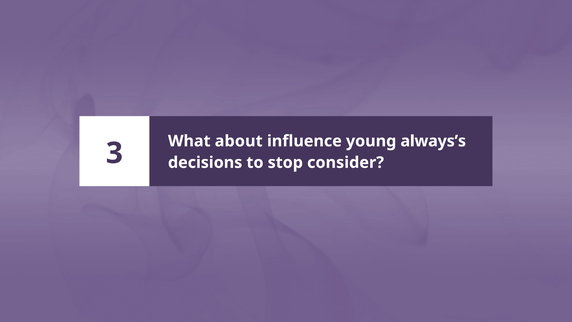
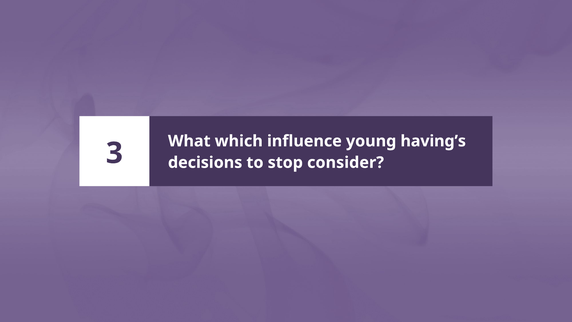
about: about -> which (239, 141)
always’s: always’s -> having’s (433, 141)
